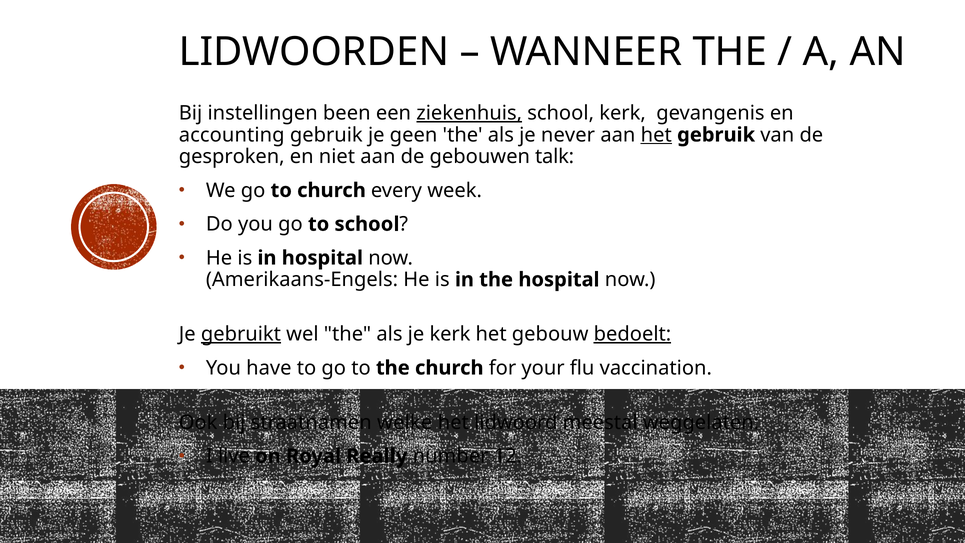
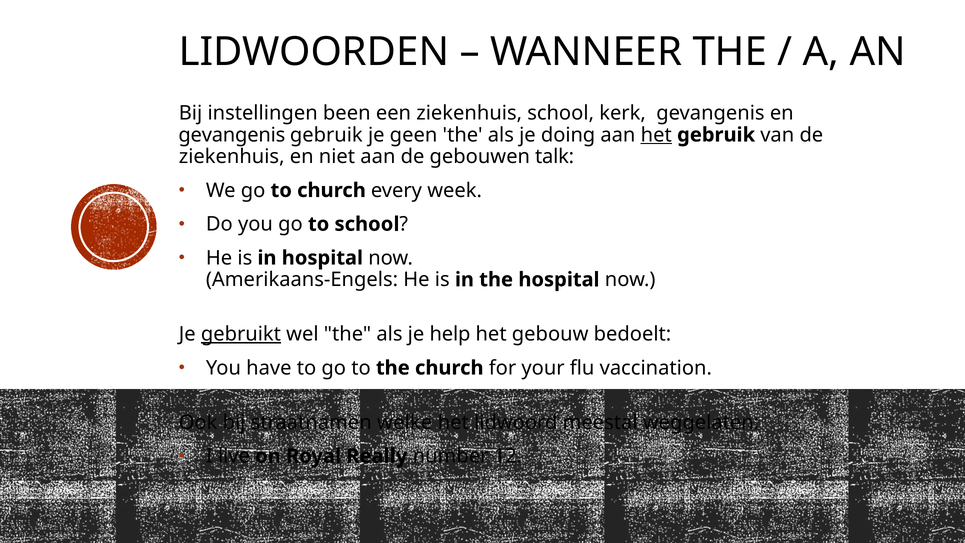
ziekenhuis underline: present -> none (469, 113)
accounting: accounting -> gevangenis (232, 135)
never: never -> doing (568, 135)
gesproken: gesproken -> ziekenhuis (232, 157)
je kerk: kerk -> help (450, 334)
bedoelt underline: present -> none (632, 334)
